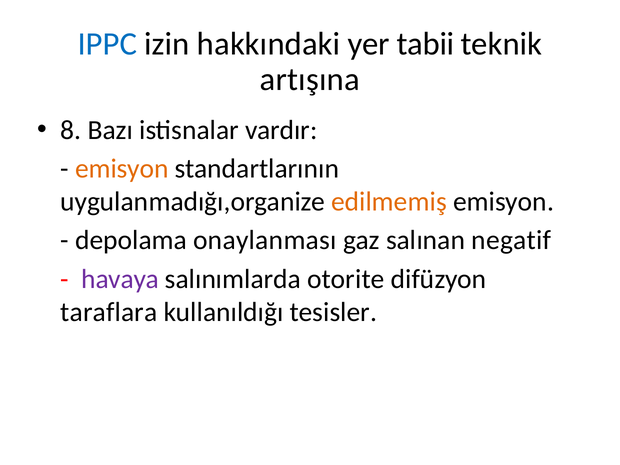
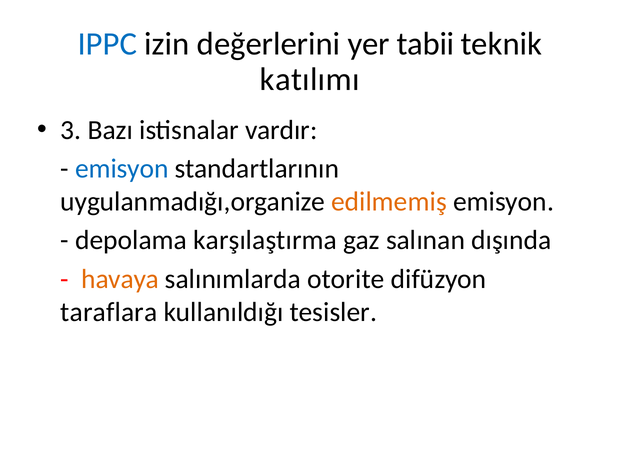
hakkındaki: hakkındaki -> değerlerini (269, 44)
artışına: artışına -> katılımı (310, 79)
8: 8 -> 3 (71, 130)
emisyon colour: orange -> blue (122, 169)
onaylanması: onaylanması -> karşılaştırma (265, 240)
negatif: negatif -> dışında (511, 240)
havaya colour: purple -> orange (120, 279)
